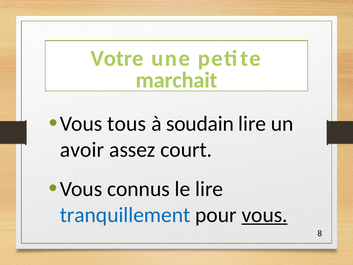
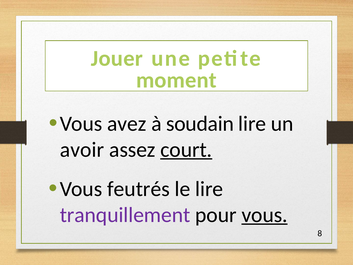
Votre: Votre -> Jouer (117, 58)
marchait: marchait -> moment (176, 80)
tous: tous -> avez (127, 124)
court underline: none -> present (186, 150)
connus: connus -> feutrés (138, 189)
tranquillement colour: blue -> purple (125, 215)
